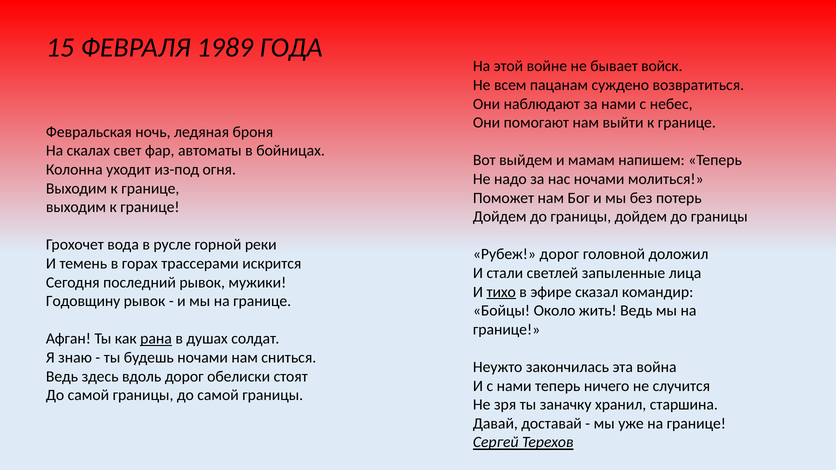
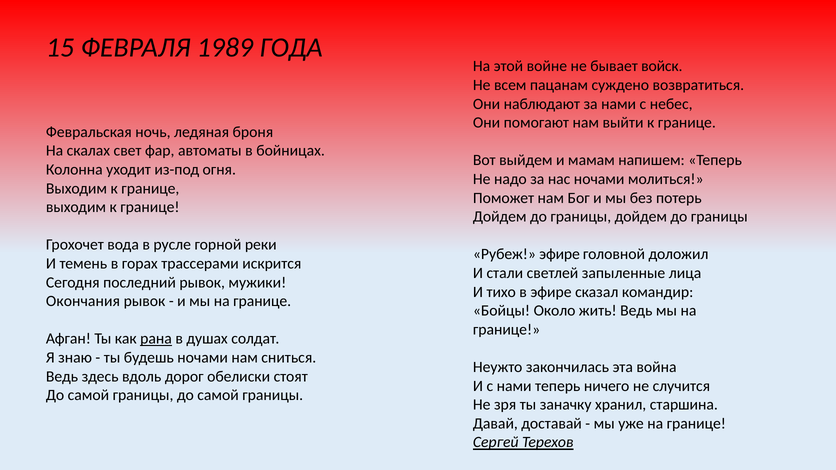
Рубеж дорог: дорог -> эфире (560, 254)
тихо underline: present -> none (501, 292)
Годовщину: Годовщину -> Окончания (83, 301)
